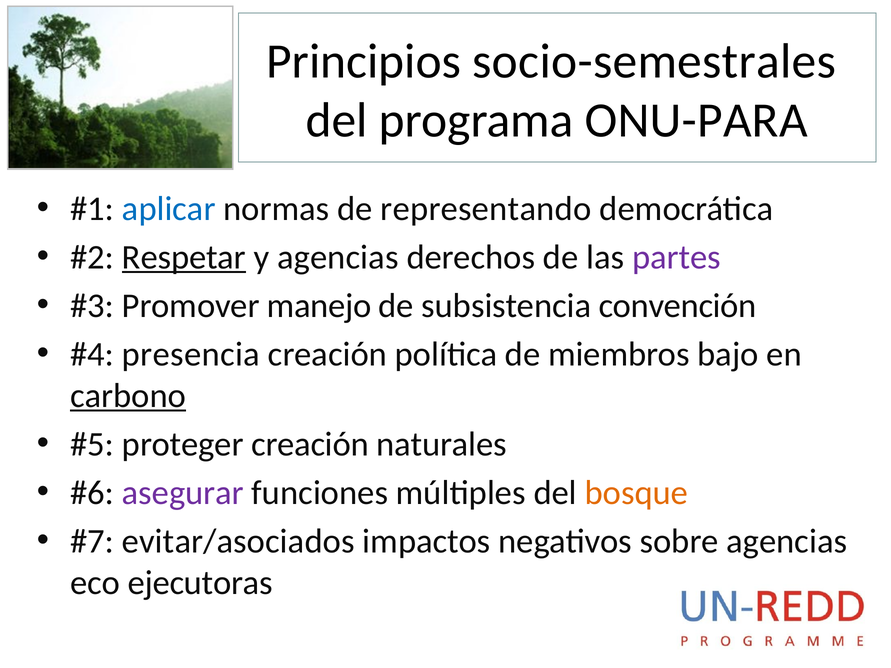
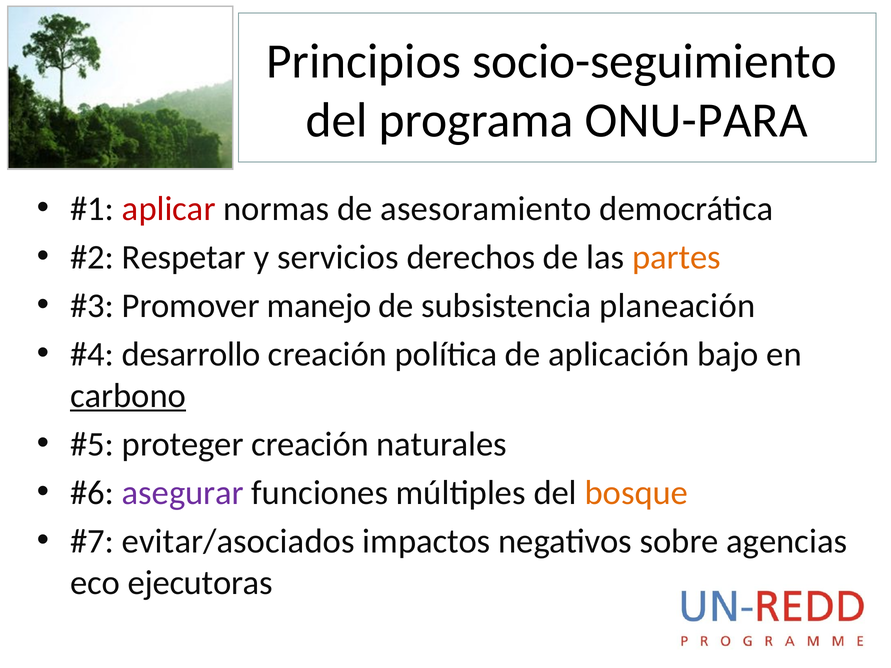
socio-semestrales: socio-semestrales -> socio-seguimiento (655, 61)
aplicar colour: blue -> red (169, 209)
representando: representando -> asesoramiento (486, 209)
Respetar underline: present -> none (184, 257)
y agencias: agencias -> servicios (338, 257)
partes colour: purple -> orange (676, 257)
convención: convención -> planeación (677, 306)
presencia: presencia -> desarrollo (191, 354)
miembros: miembros -> aplicación (619, 354)
